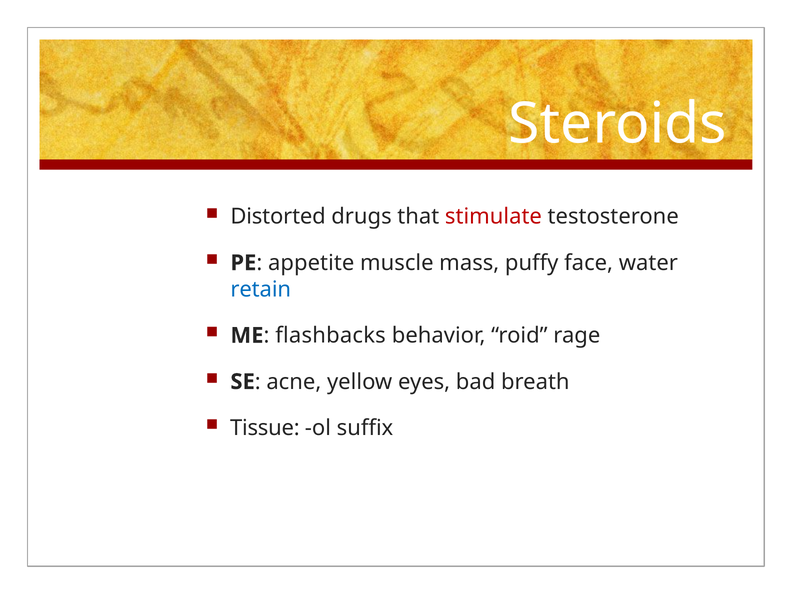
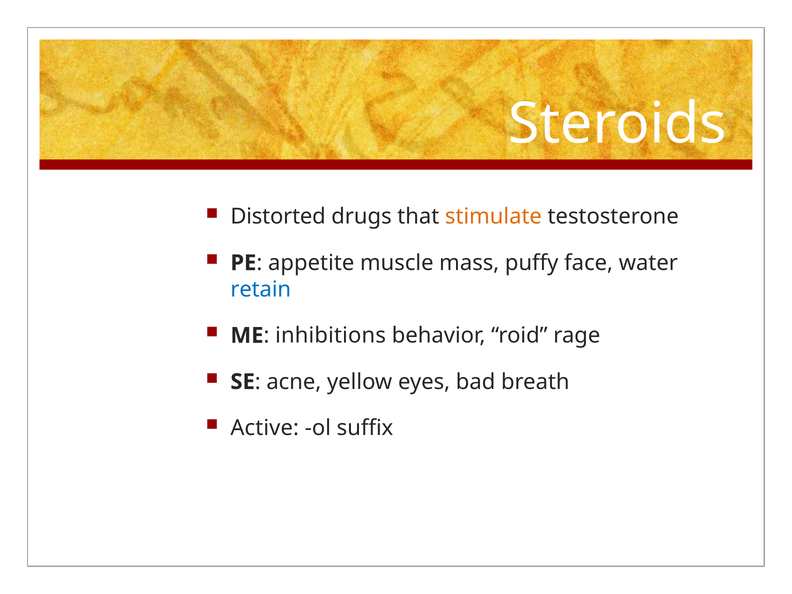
stimulate colour: red -> orange (493, 217)
flashbacks: flashbacks -> inhibitions (331, 336)
Tissue: Tissue -> Active (265, 428)
